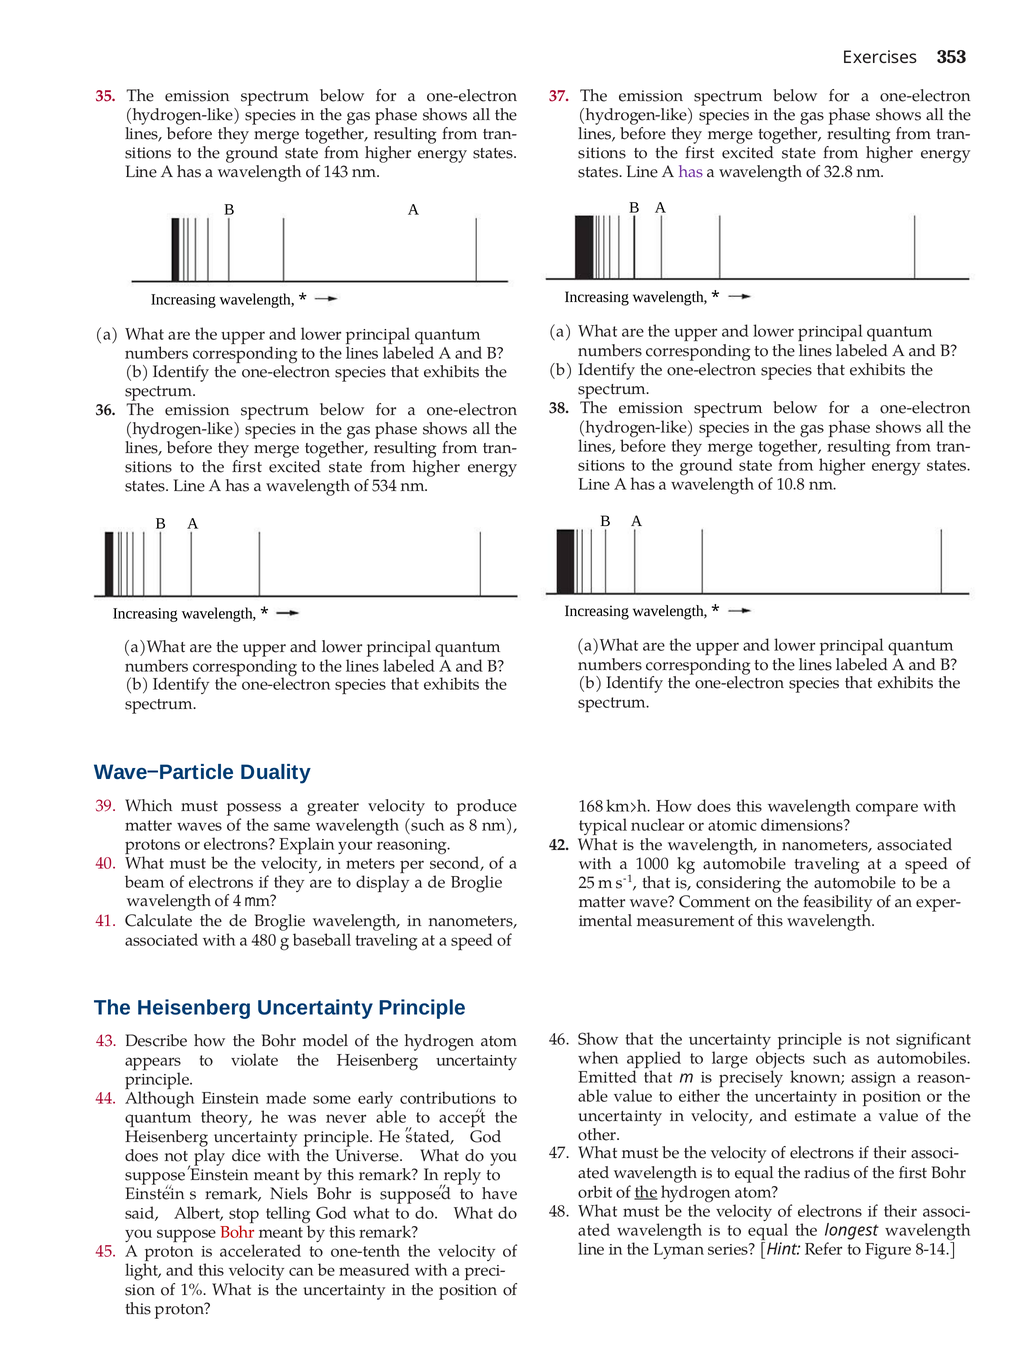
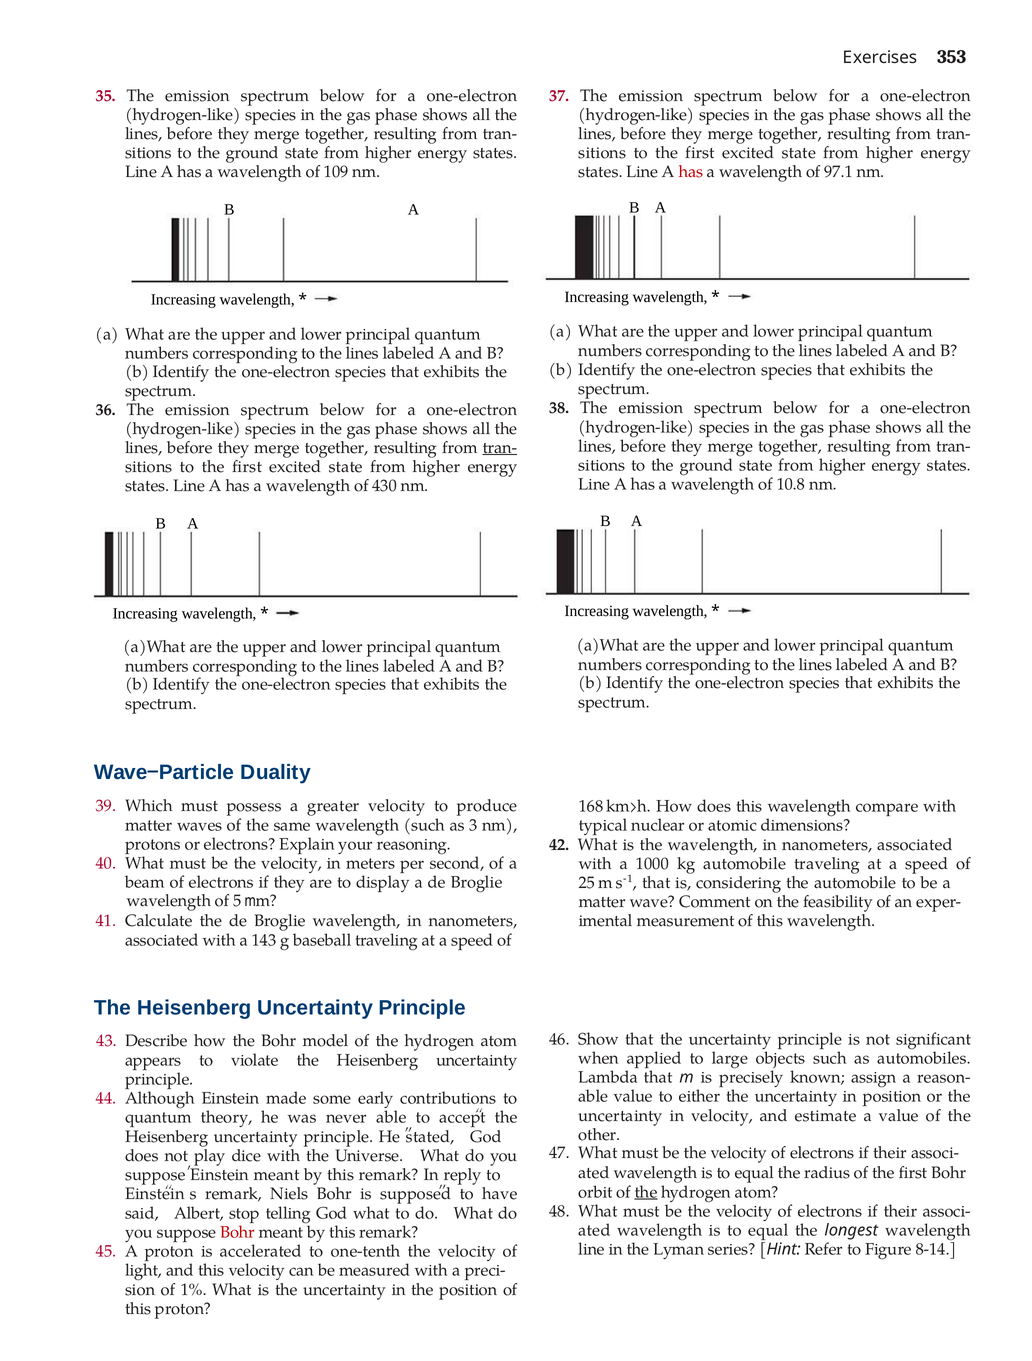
143: 143 -> 109 (336, 172)
has colour: purple -> red (691, 172)
32.8: 32.8 -> 97.1 (839, 172)
tran- underline: none -> present (500, 447)
534: 534 -> 430 (385, 485)
8: 8 -> 3 (473, 825)
4: 4 -> 5 (237, 900)
480: 480 -> 143 (264, 940)
Emitted: Emitted -> Lambda (608, 1077)
